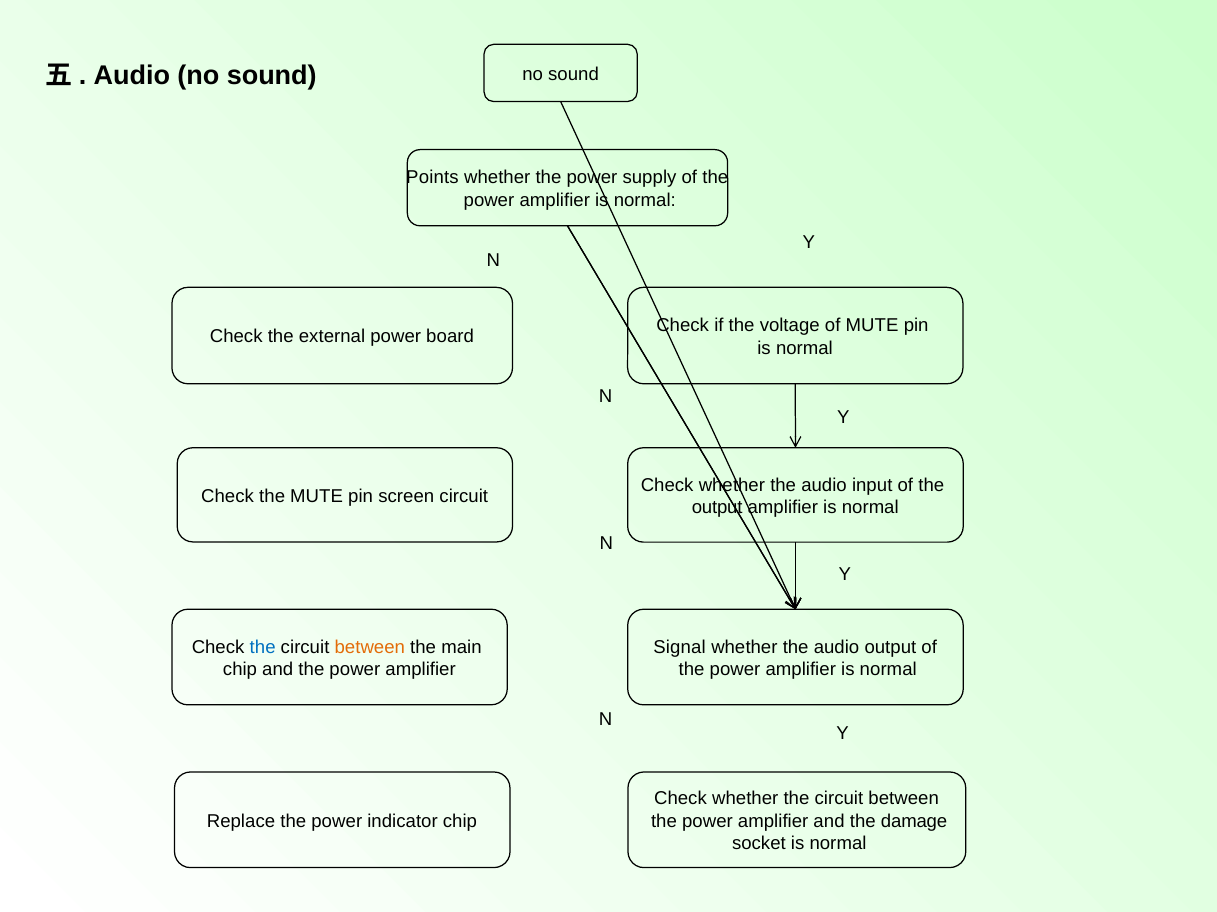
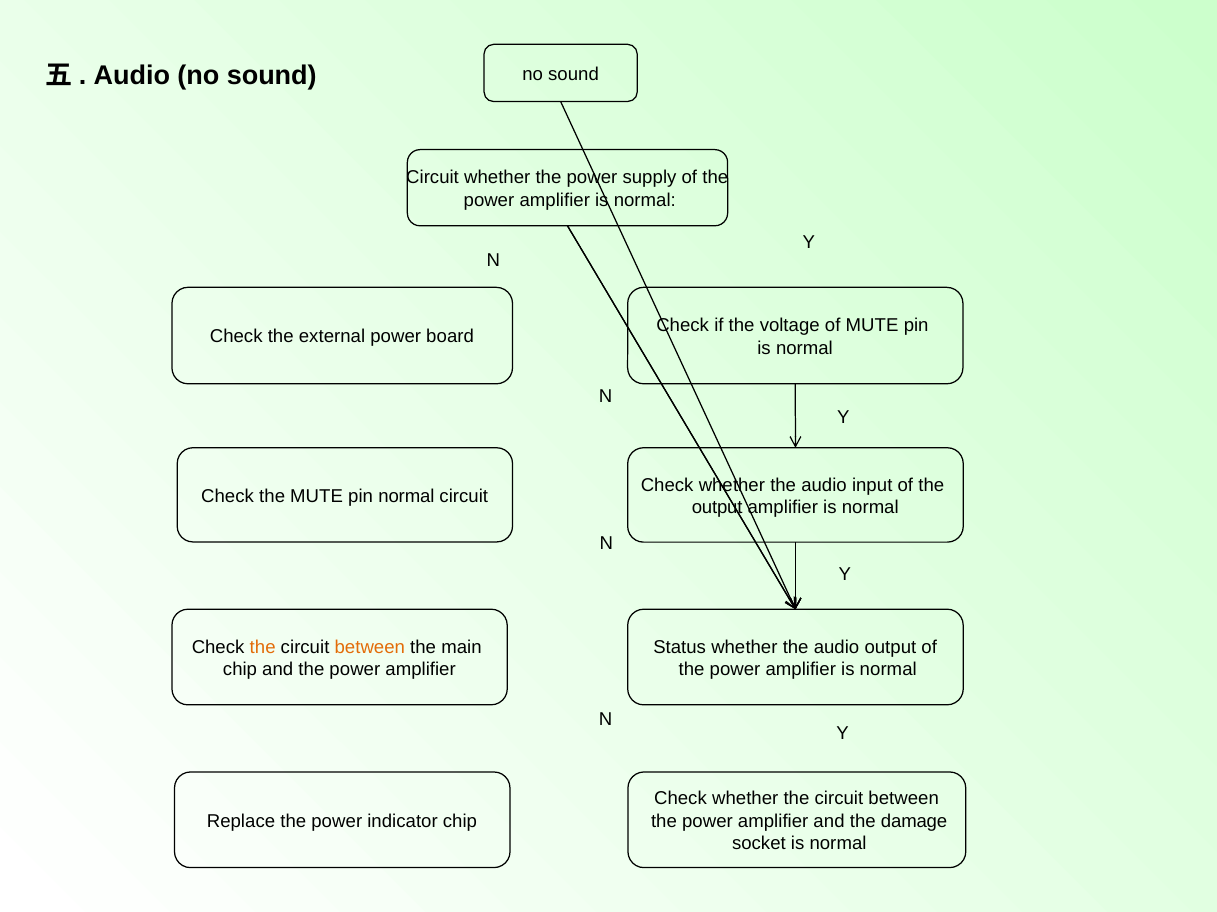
Points: Points -> Circuit (433, 178)
pin screen: screen -> normal (406, 497)
the colour: blue -> orange (263, 648)
Signal: Signal -> Status (680, 648)
